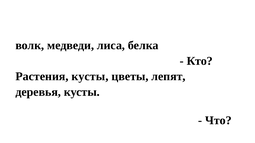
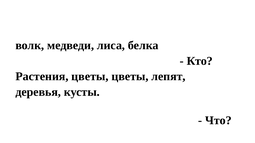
Растения кусты: кусты -> цветы (90, 77)
